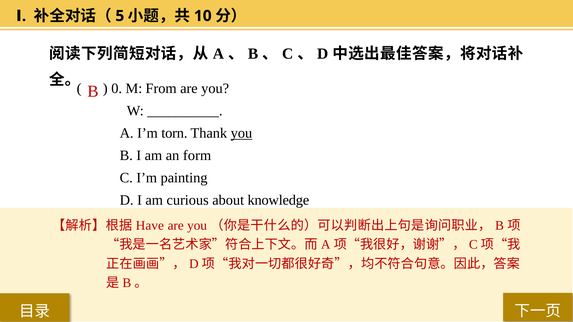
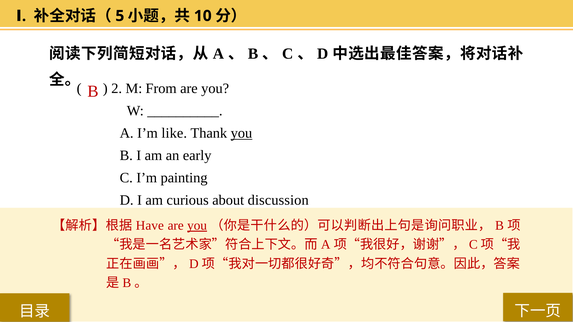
0: 0 -> 2 (117, 89)
torn: torn -> like (174, 133)
form: form -> early (197, 156)
knowledge: knowledge -> discussion (278, 200)
you underline: none -> present (197, 226)
